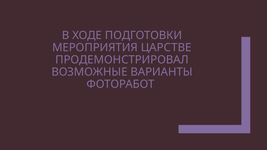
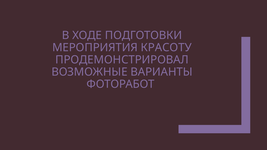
ЦАРСТВЕ: ЦАРСТВЕ -> КРАСОТУ (166, 48)
